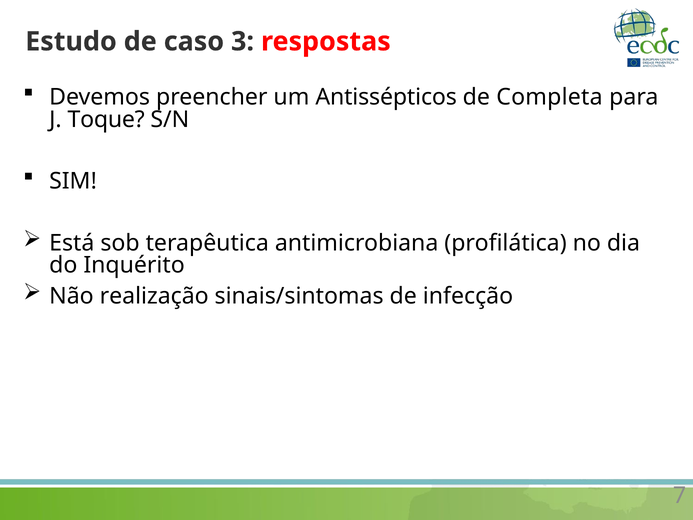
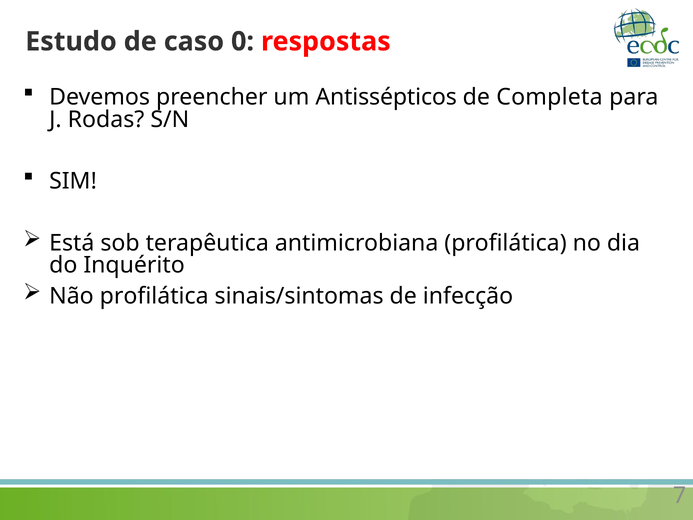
3: 3 -> 0 (243, 41)
Toque: Toque -> Rodas (106, 119)
Não realização: realização -> profilática (154, 296)
